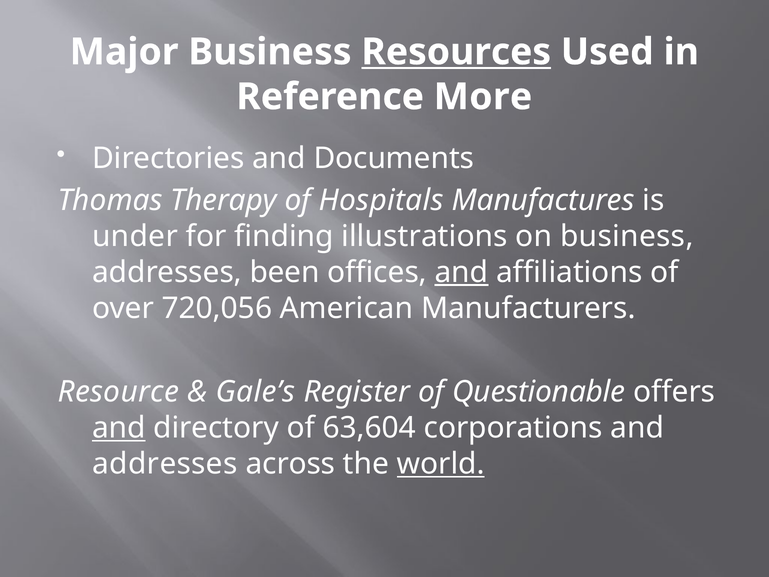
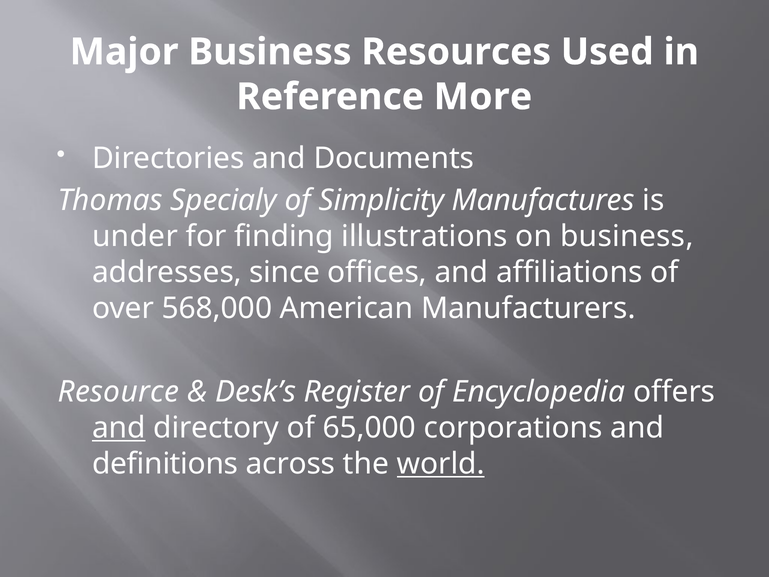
Resources underline: present -> none (456, 52)
Therapy: Therapy -> Specialy (224, 200)
Hospitals: Hospitals -> Simplicity (381, 200)
been: been -> since (285, 272)
and underline: present -> none (461, 272)
720,056: 720,056 -> 568,000 (217, 308)
Gale’s: Gale’s -> Desk’s (256, 392)
Questionable: Questionable -> Encyclopedia (539, 392)
63,604: 63,604 -> 65,000 (369, 428)
addresses: addresses -> definitions (165, 464)
